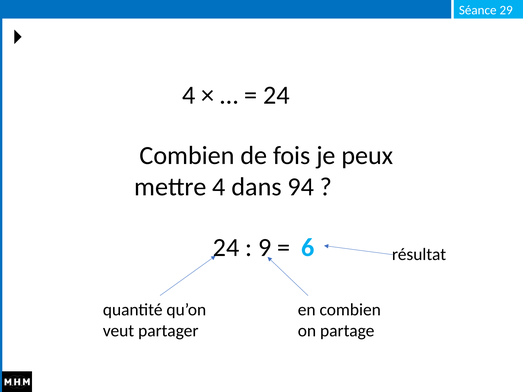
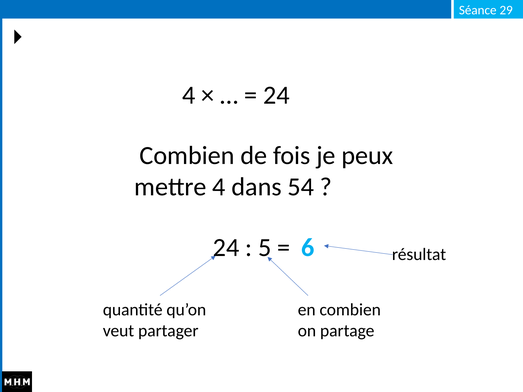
94: 94 -> 54 (301, 187)
9: 9 -> 5 (265, 248)
